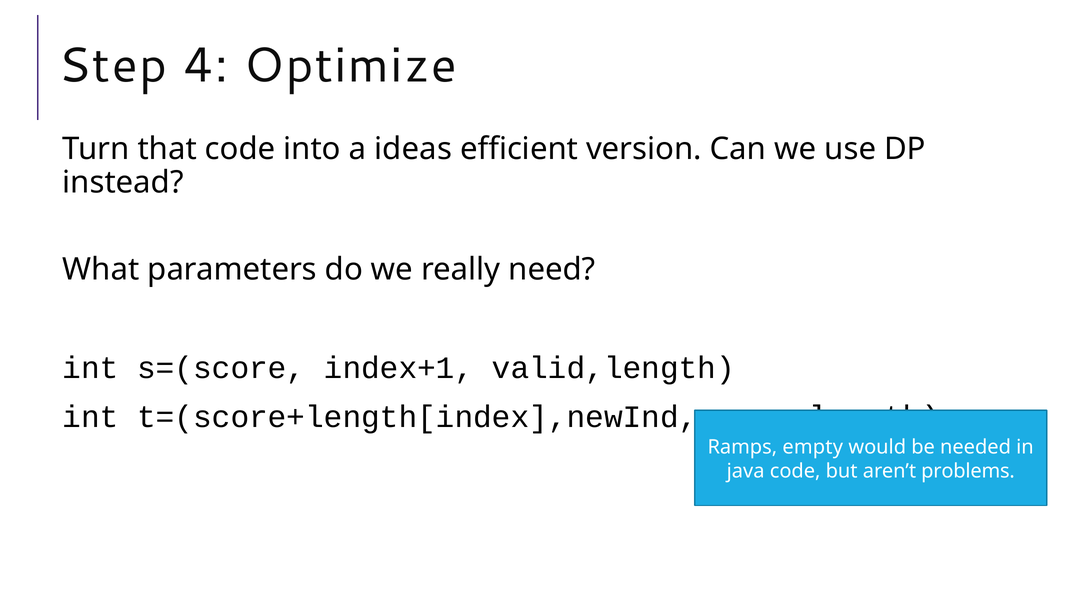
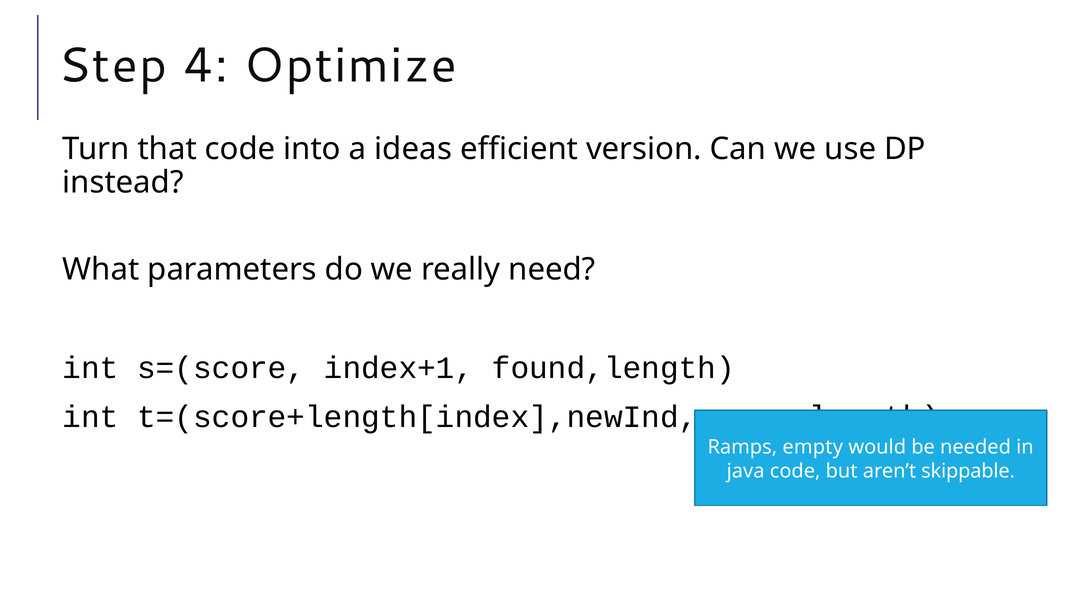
valid,length: valid,length -> found,length (613, 368)
problems: problems -> skippable (968, 471)
